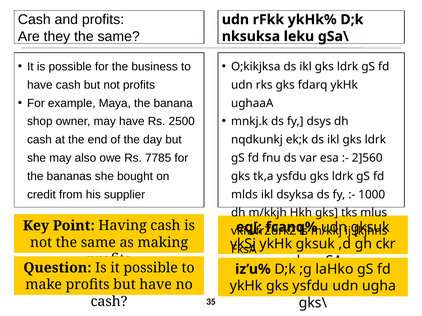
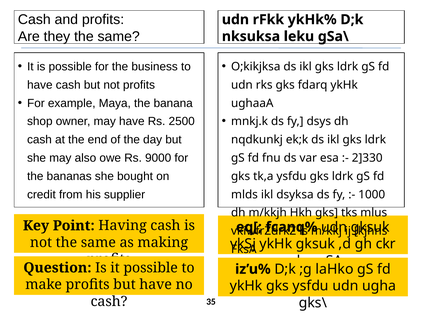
7785: 7785 -> 9000 (158, 158)
2]560: 2]560 -> 2]330 (367, 158)
